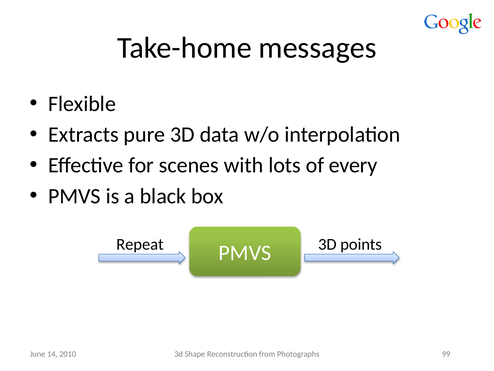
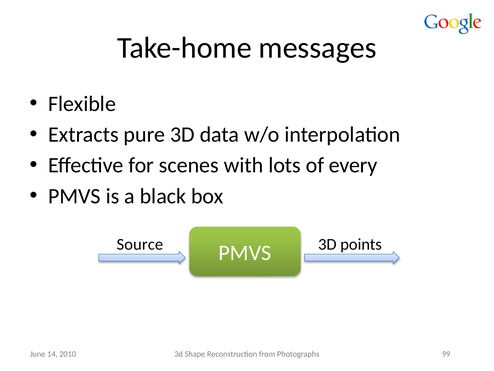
Repeat: Repeat -> Source (140, 244)
